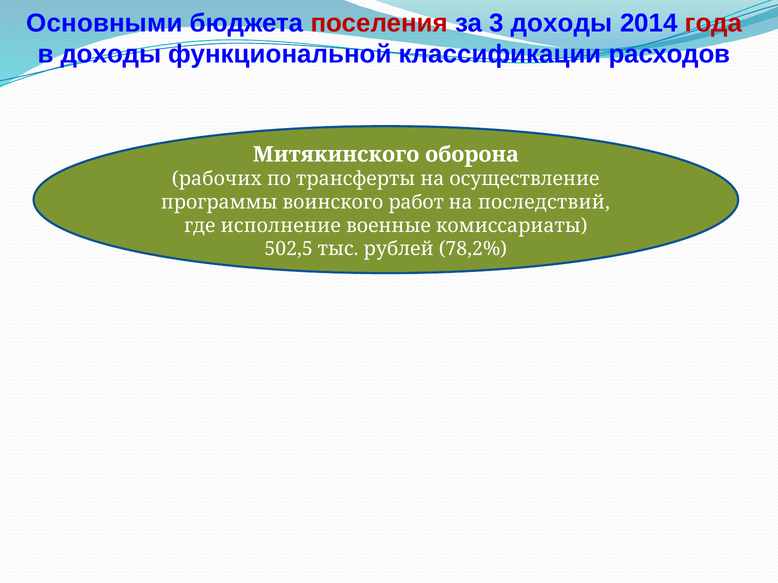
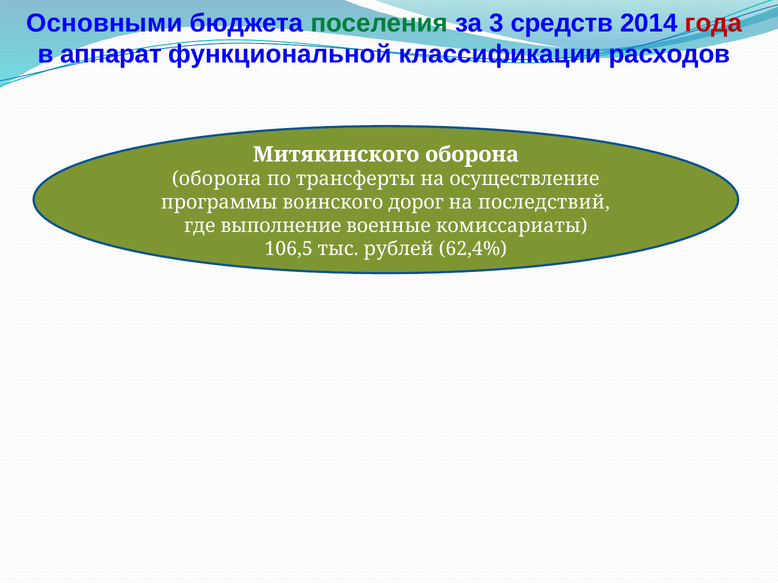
поселения colour: red -> green (379, 23)
3 доходы: доходы -> средств (562, 23)
в доходы: доходы -> аппарат (111, 54)
рабочих: рабочих -> оборона (217, 179)
работ: работ -> дорог (416, 202)
исполнение: исполнение -> выполнение (281, 226)
502,5: 502,5 -> 106,5 (289, 249)
78,2%: 78,2% -> 62,4% (473, 249)
